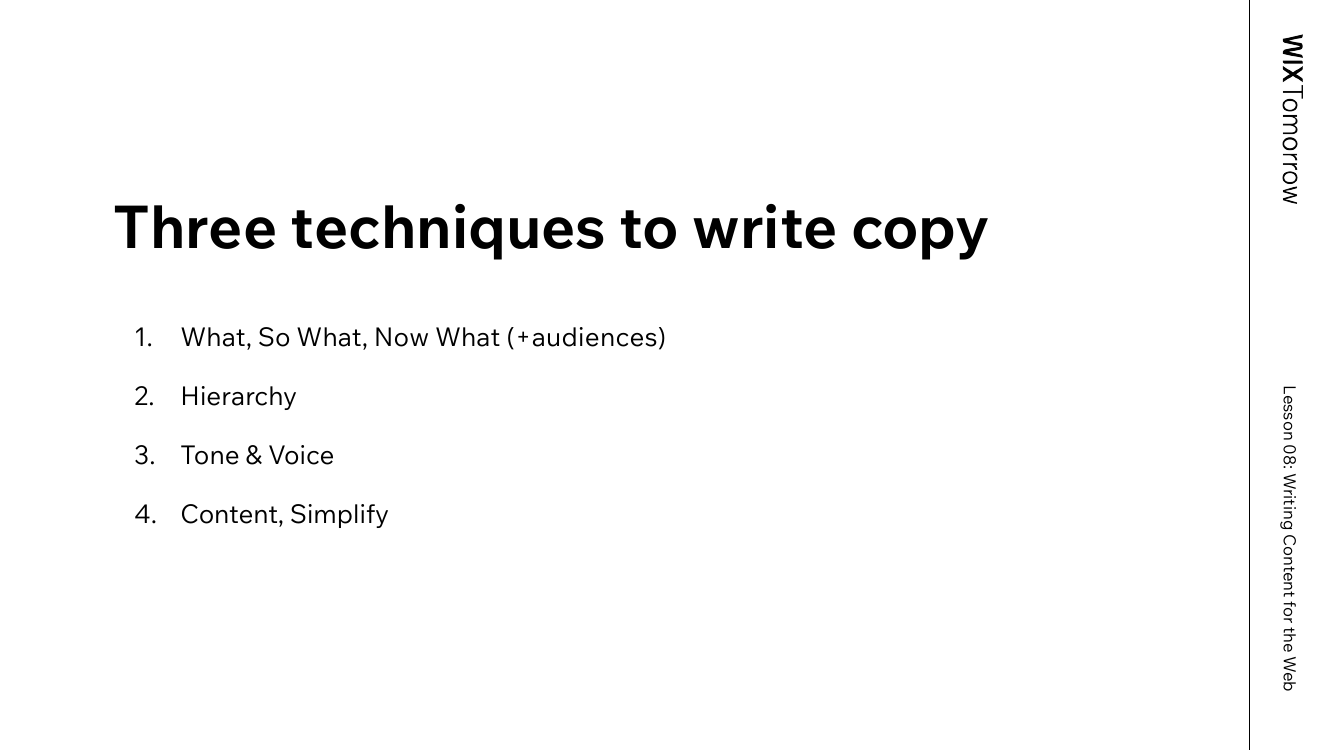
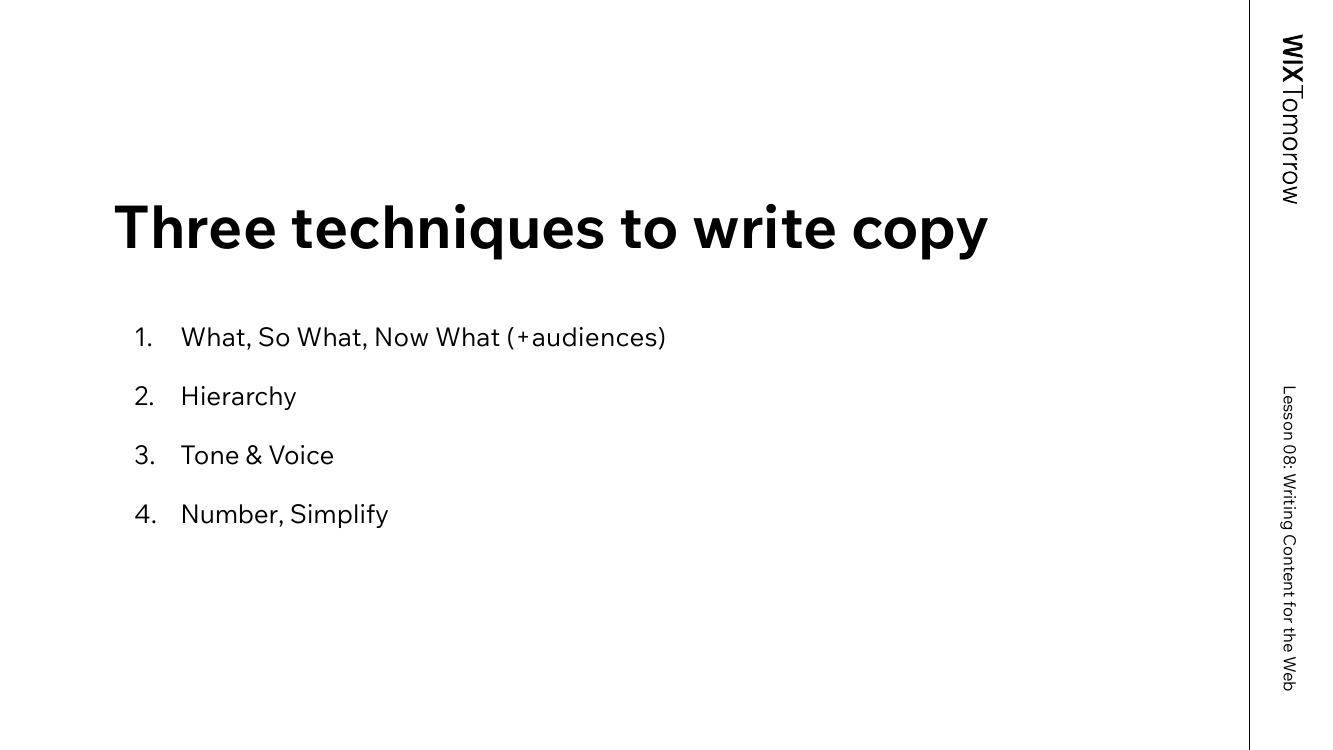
Content: Content -> Number (232, 515)
